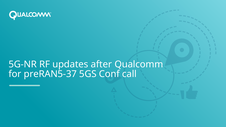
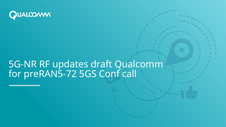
after: after -> draft (101, 64)
preRAN5-37: preRAN5-37 -> preRAN5-72 (50, 74)
